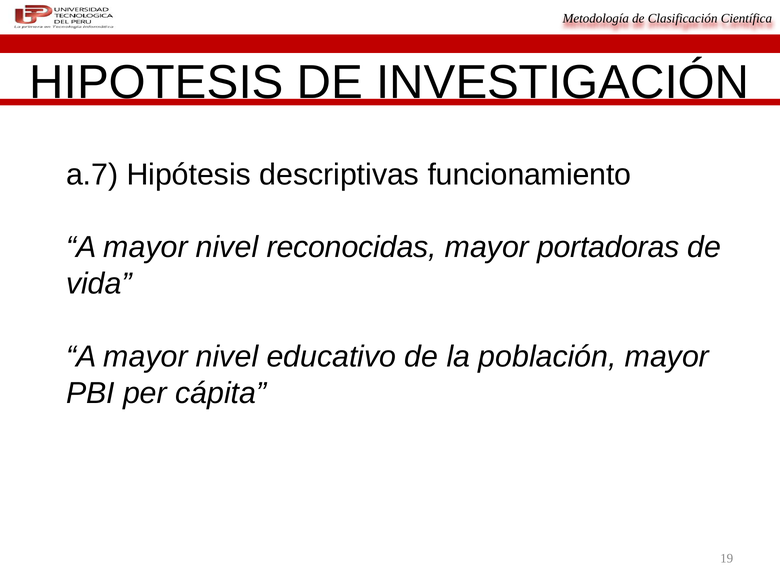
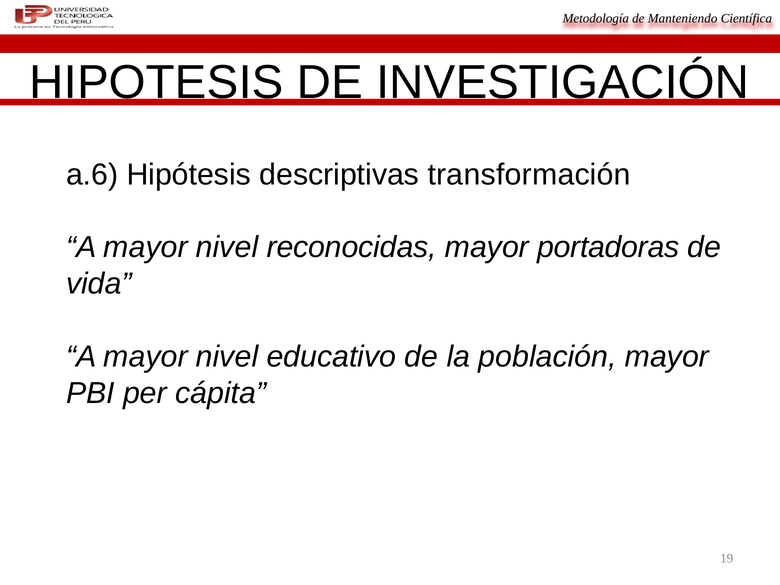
Clasificación: Clasificación -> Manteniendo (683, 19)
a.7: a.7 -> a.6 (92, 175)
funcionamiento: funcionamiento -> transformación (529, 175)
